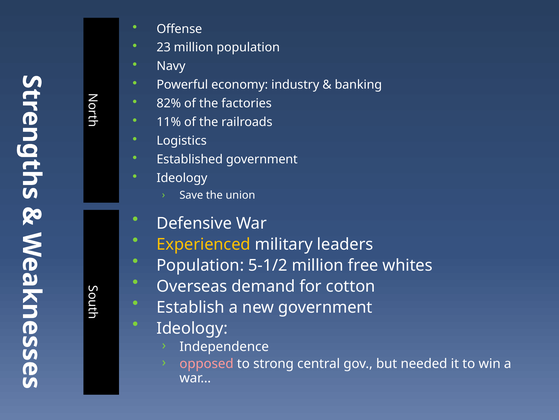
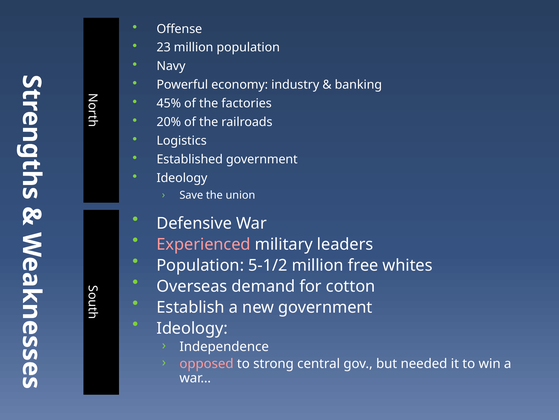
82%: 82% -> 45% (169, 103)
11%: 11% -> 20% (169, 122)
Experienced colour: yellow -> pink (204, 244)
